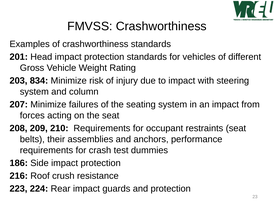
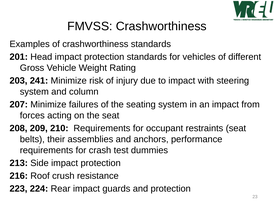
834: 834 -> 241 (39, 81)
186: 186 -> 213 (19, 163)
